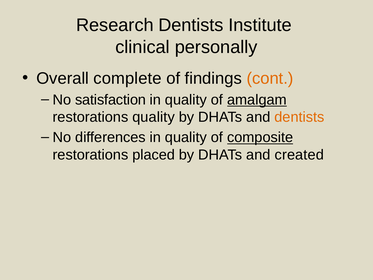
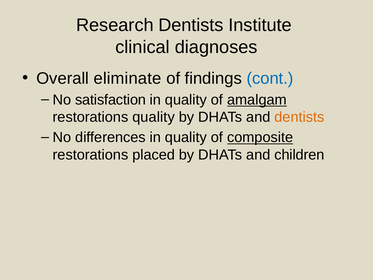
personally: personally -> diagnoses (216, 47)
complete: complete -> eliminate (127, 78)
cont colour: orange -> blue (270, 78)
created: created -> children (299, 155)
